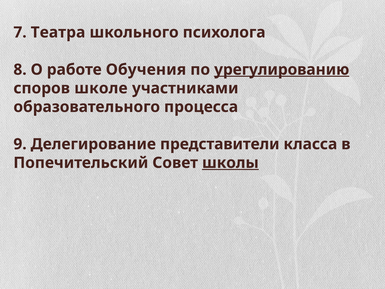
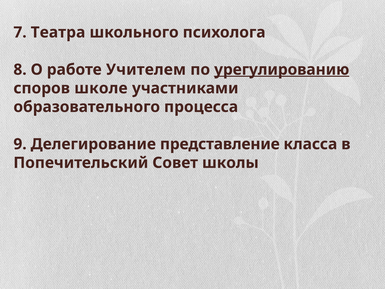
Обучения: Обучения -> Учителем (146, 70)
представители: представители -> представление (220, 144)
школы underline: present -> none (230, 163)
